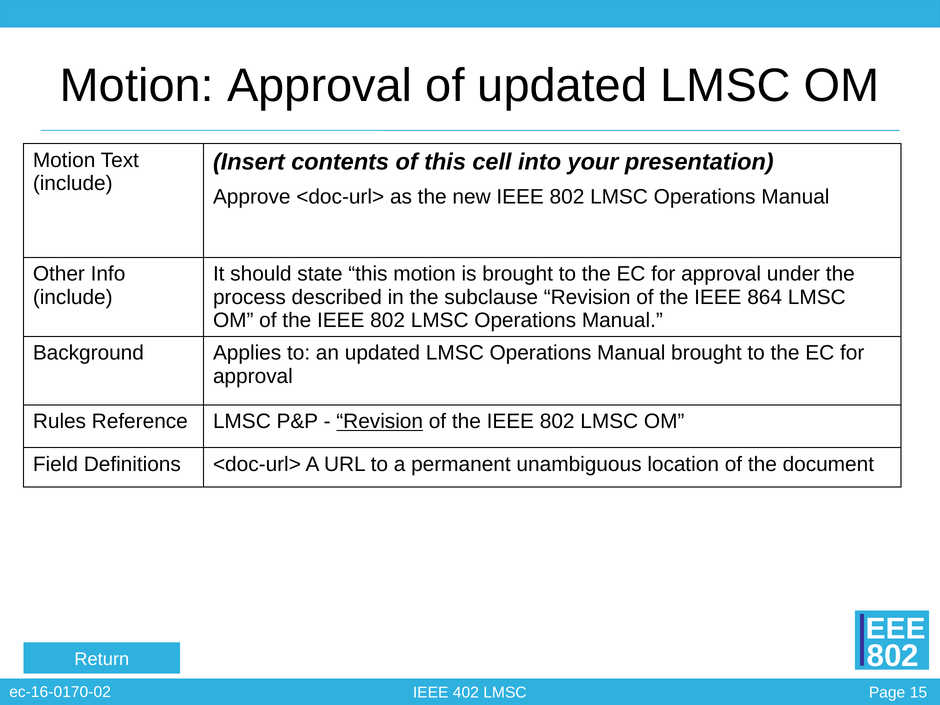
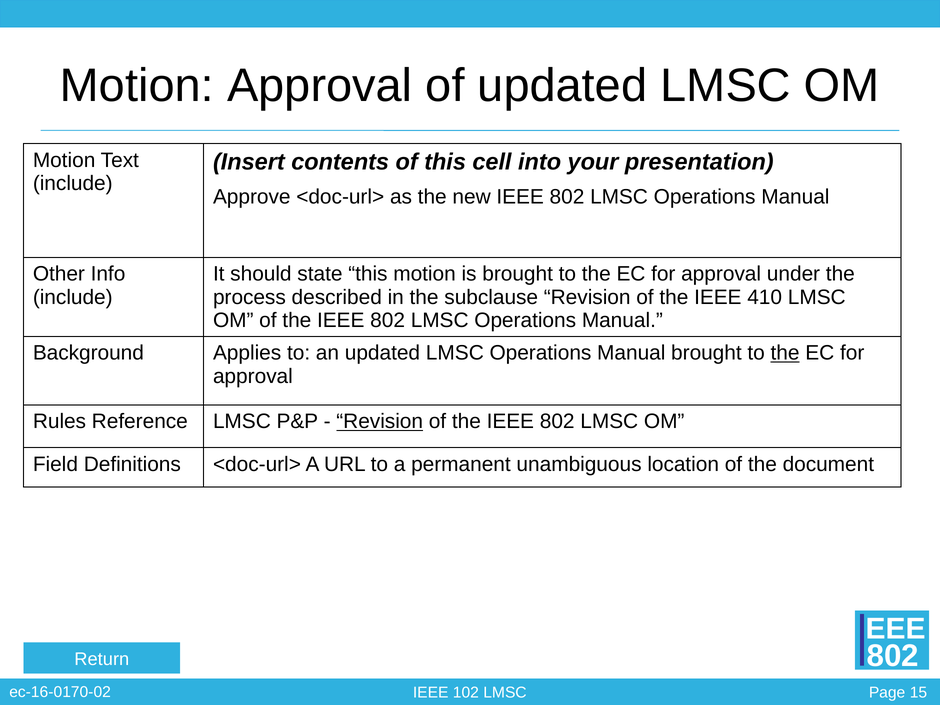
864: 864 -> 410 (765, 297)
the underline: none -> present (785, 353)
402: 402 -> 102 (466, 693)
